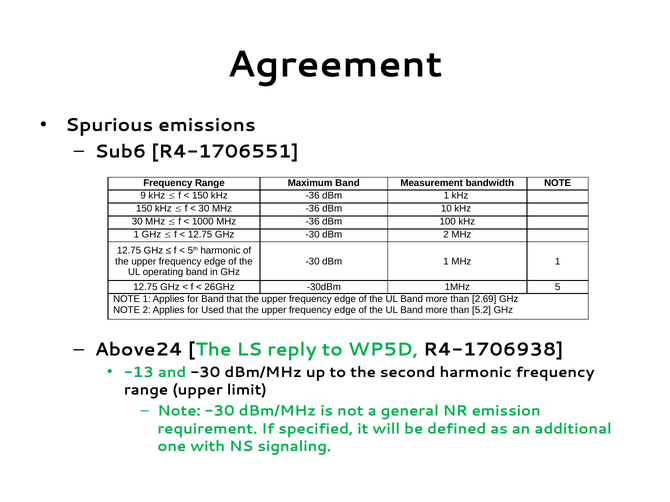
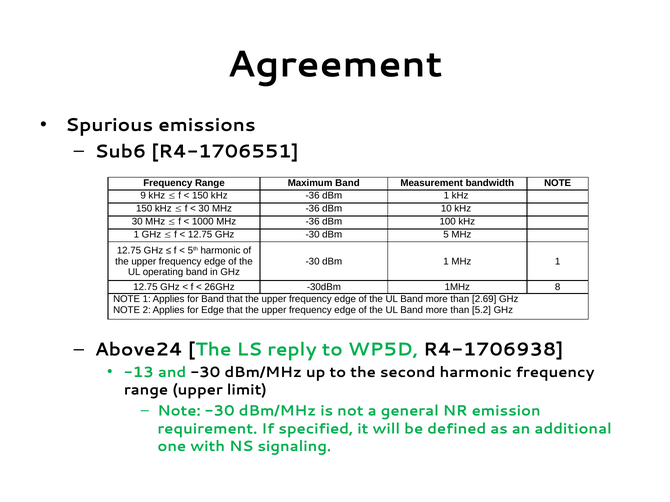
2: 2 -> 5 (446, 235)
5: 5 -> 8 (558, 287)
for Used: Used -> Edge (213, 310)
